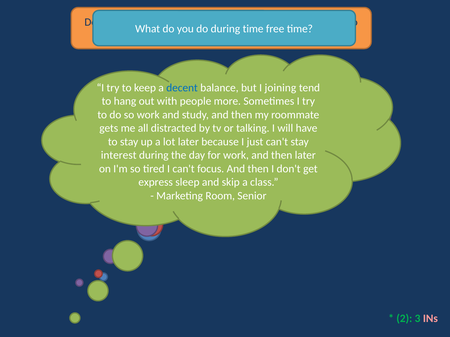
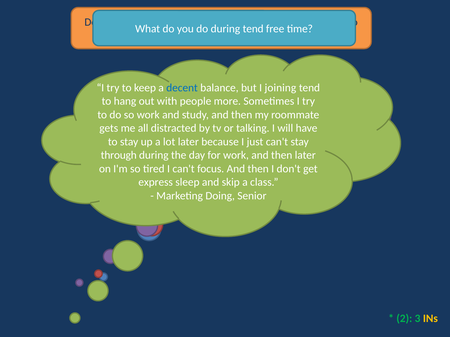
during time: time -> tend (253, 29)
interest: interest -> through (119, 155)
Marketing Room: Room -> Doing (220, 196)
INs colour: pink -> yellow (430, 319)
